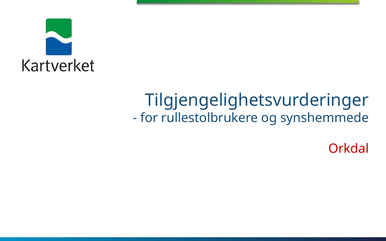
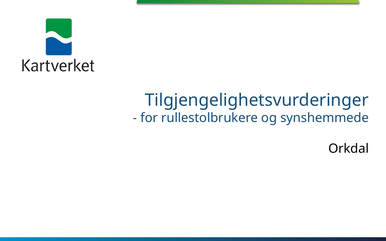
Orkdal colour: red -> black (349, 149)
